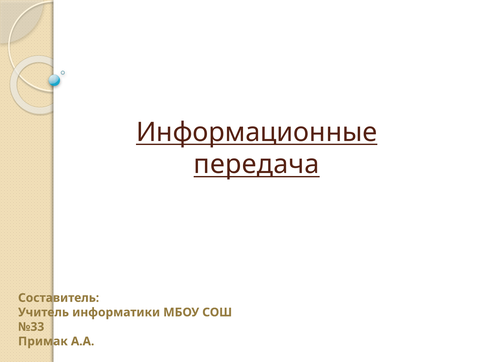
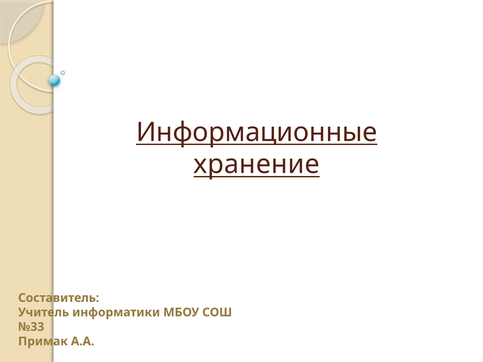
передача: передача -> хранение (257, 165)
